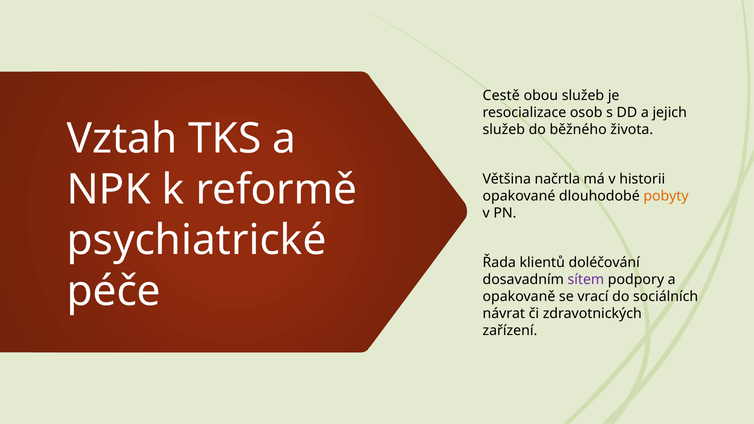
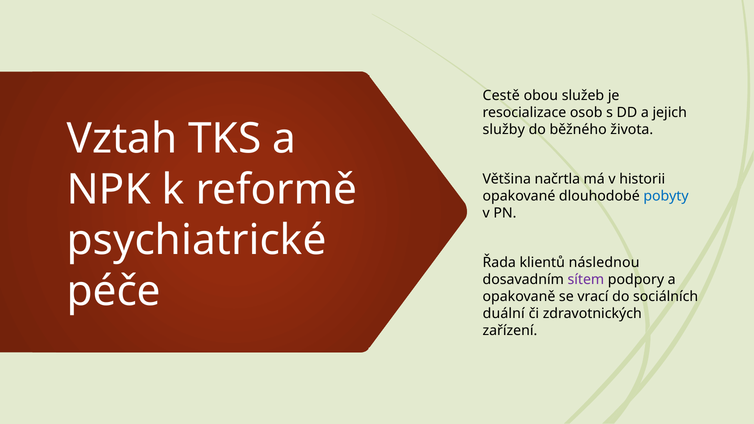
služeb: služeb -> služby (504, 129)
pobyty colour: orange -> blue (666, 196)
doléčování: doléčování -> následnou (604, 263)
návrat: návrat -> duální (504, 314)
